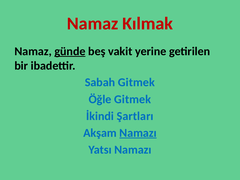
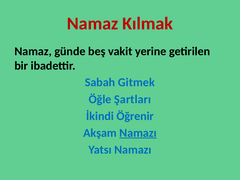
günde underline: present -> none (70, 51)
Öğle Gitmek: Gitmek -> Şartları (133, 99)
Şartları: Şartları -> Öğrenir (135, 116)
